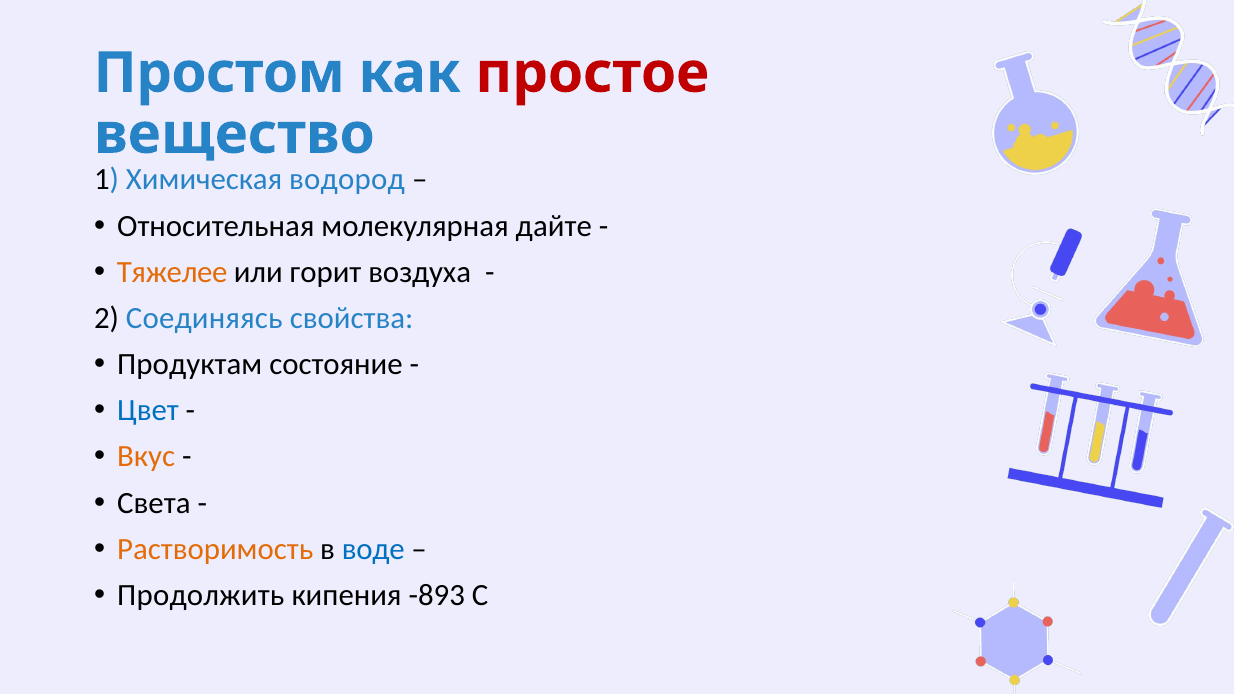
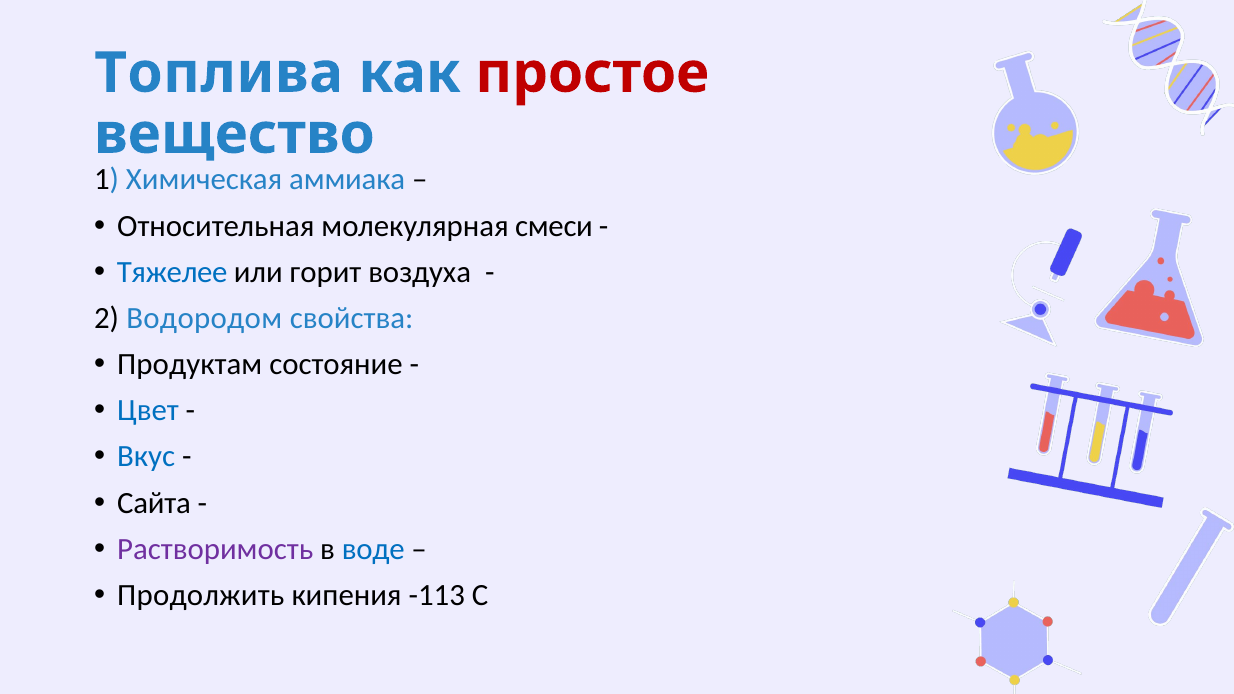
Простом: Простом -> Топлива (219, 73)
водород: водород -> аммиака (347, 180)
дайте: дайте -> смеси (554, 226)
Тяжелее colour: orange -> blue (172, 272)
Соединяясь: Соединяясь -> Водородом (204, 318)
Вкус colour: orange -> blue (146, 457)
Света: Света -> Сайта (154, 503)
Растворимость colour: orange -> purple (215, 549)
-893: -893 -> -113 (437, 595)
